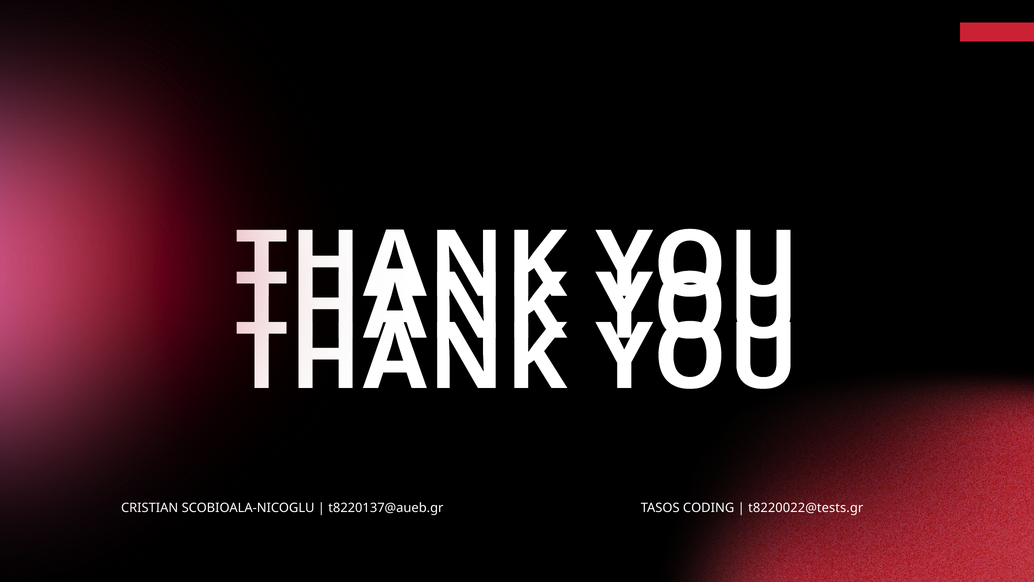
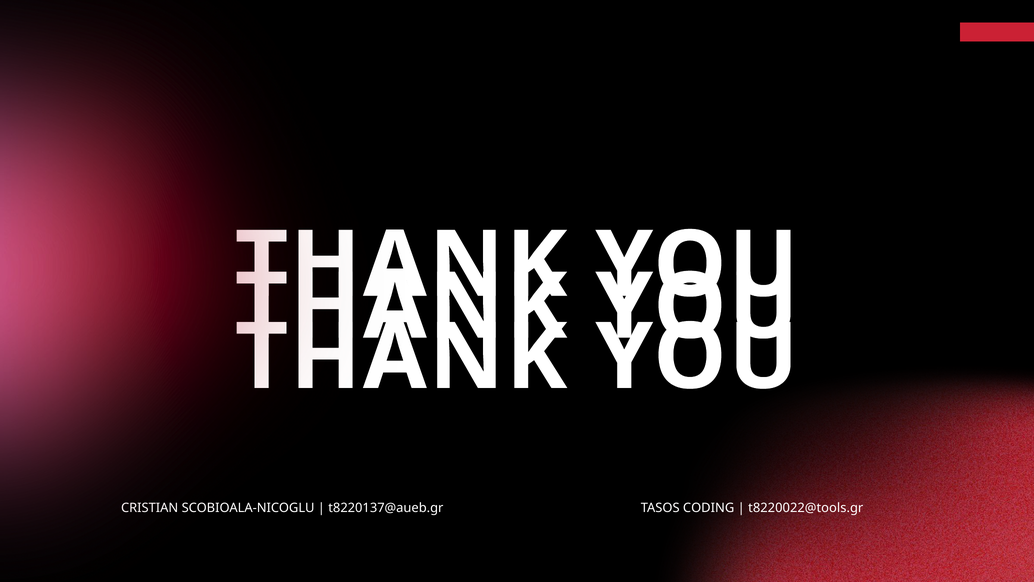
t8220022@tests.gr: t8220022@tests.gr -> t8220022@tools.gr (806, 508)
